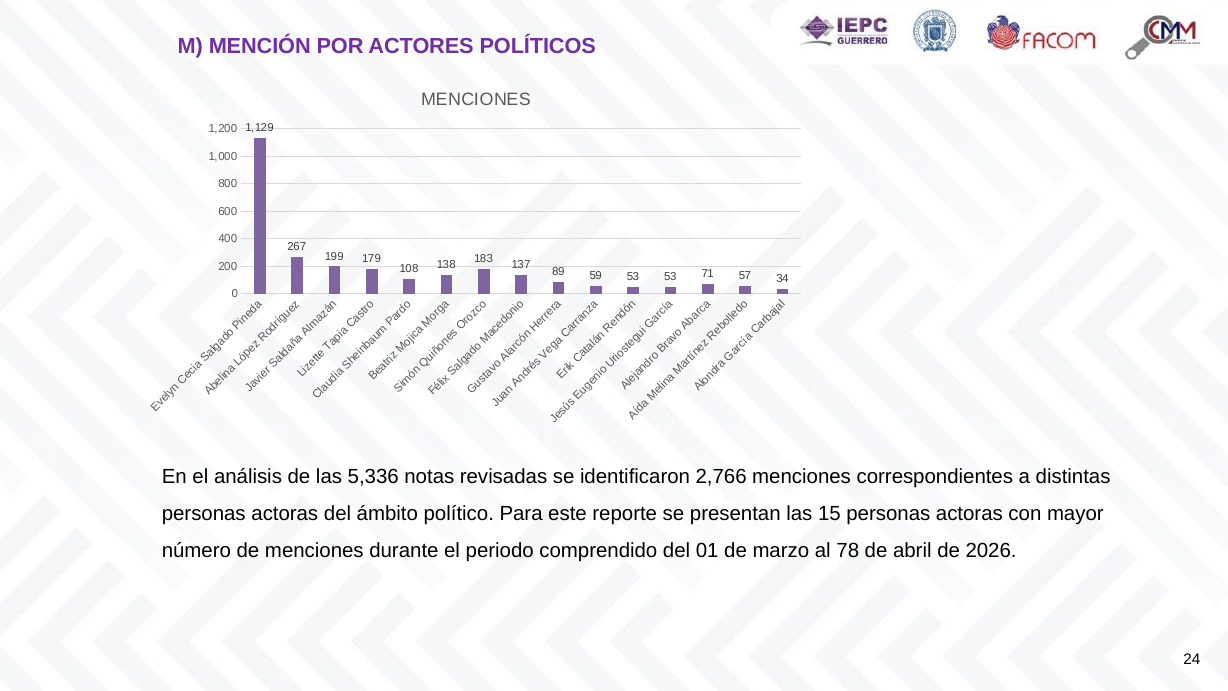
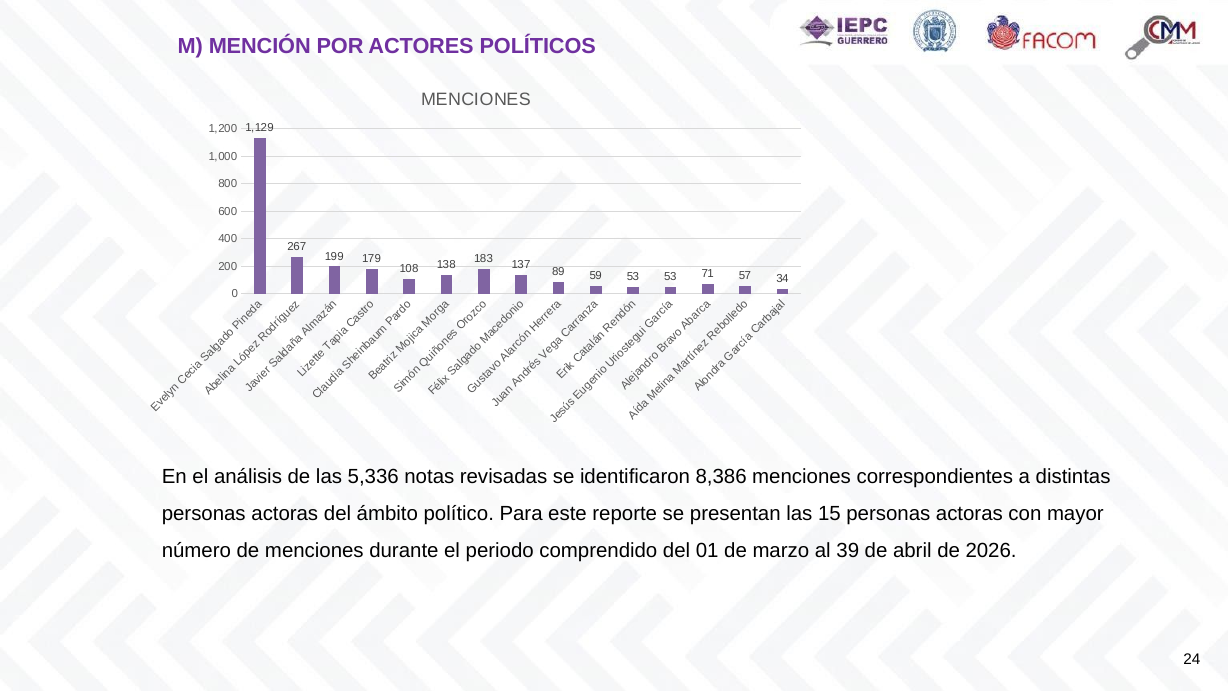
2,766: 2,766 -> 8,386 (721, 477)
78: 78 -> 39 (848, 550)
